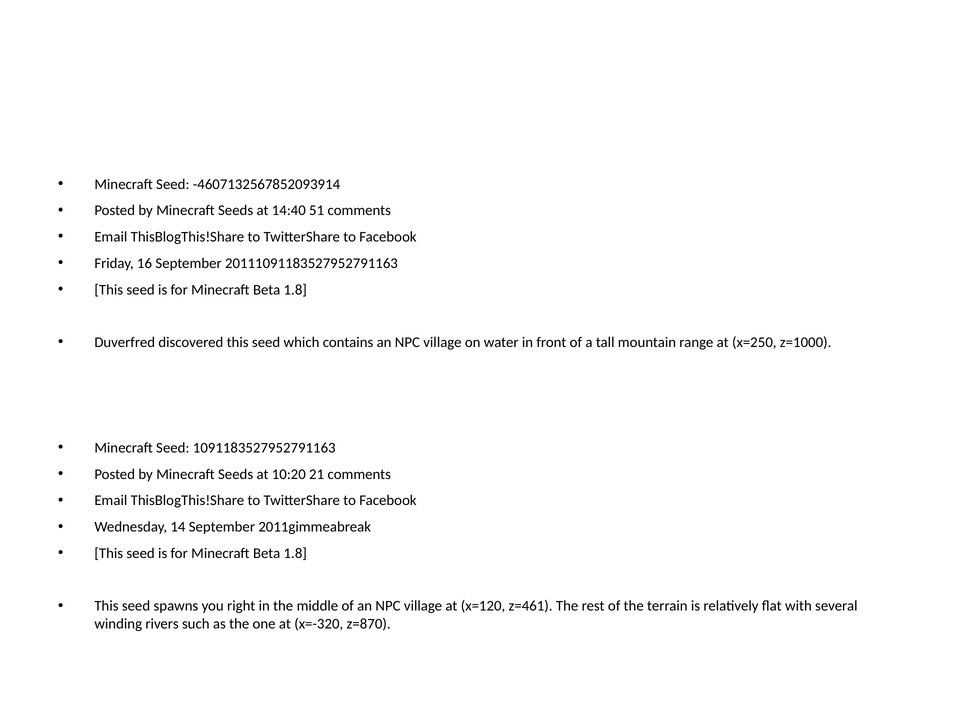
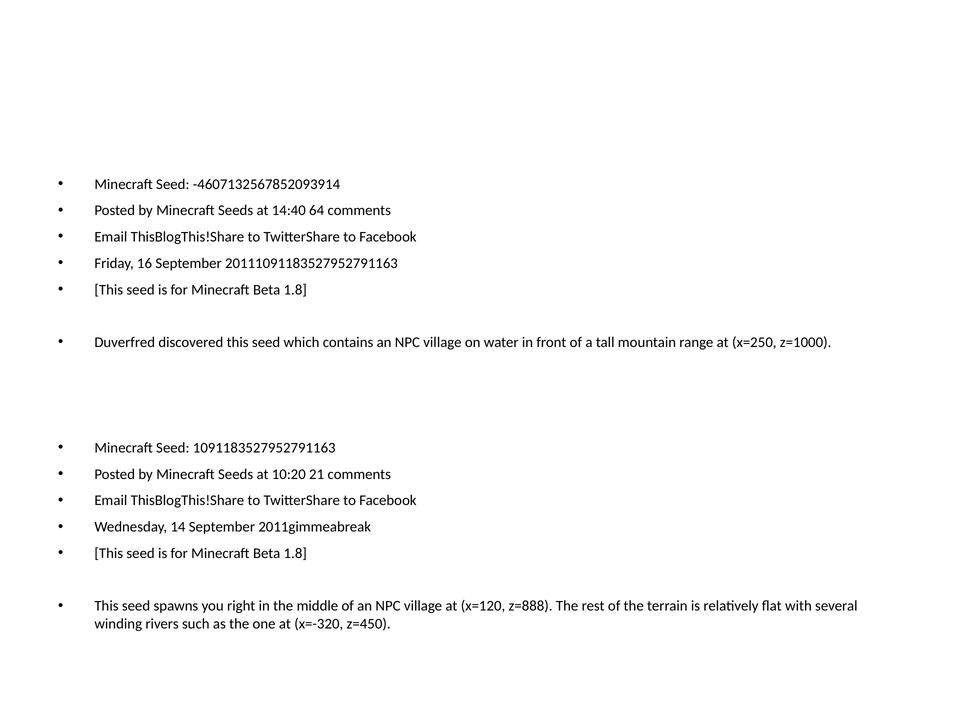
51: 51 -> 64 (317, 211)
z=461: z=461 -> z=888 (531, 606)
z=870: z=870 -> z=450 (369, 624)
